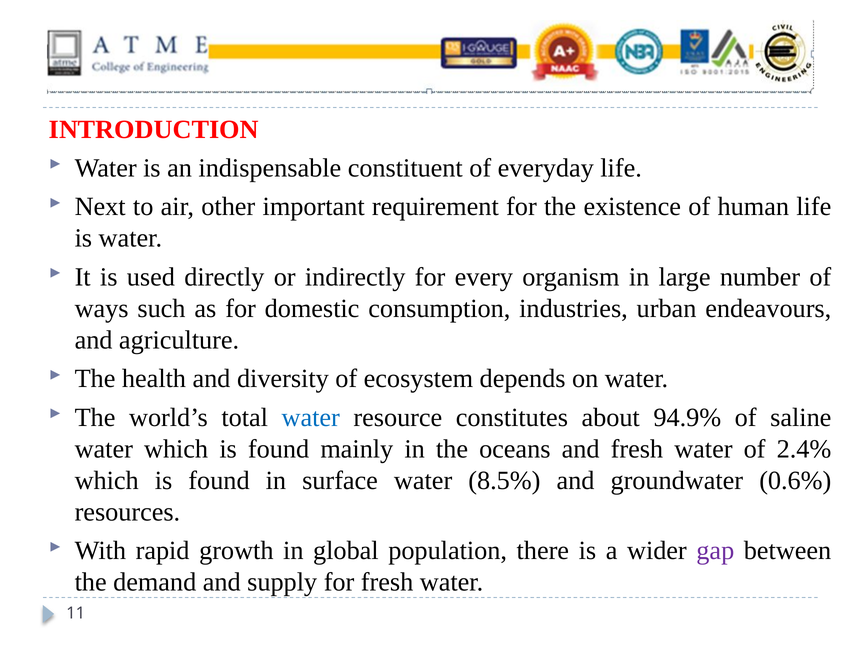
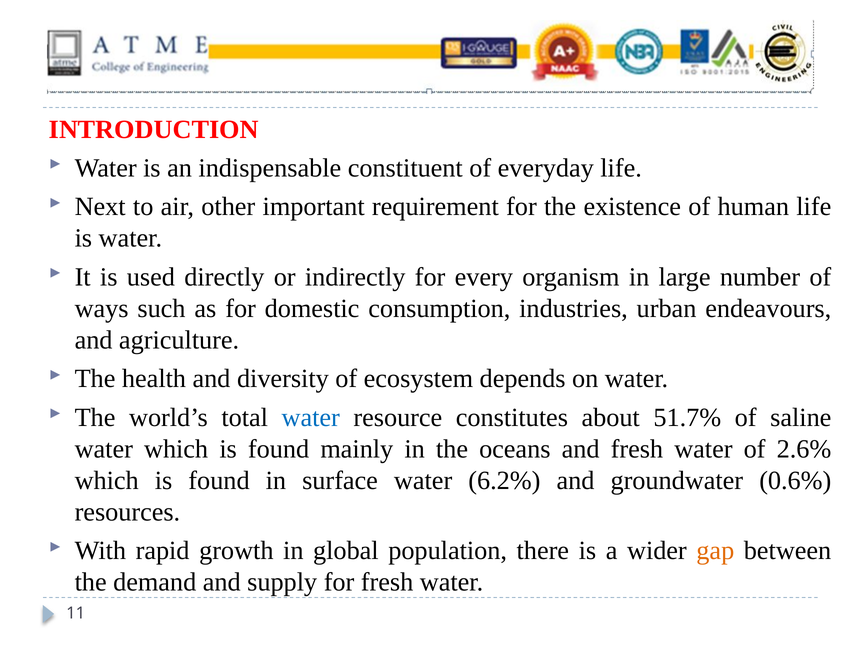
94.9%: 94.9% -> 51.7% (687, 418)
2.4%: 2.4% -> 2.6% (804, 449)
8.5%: 8.5% -> 6.2% (504, 481)
gap colour: purple -> orange (715, 551)
